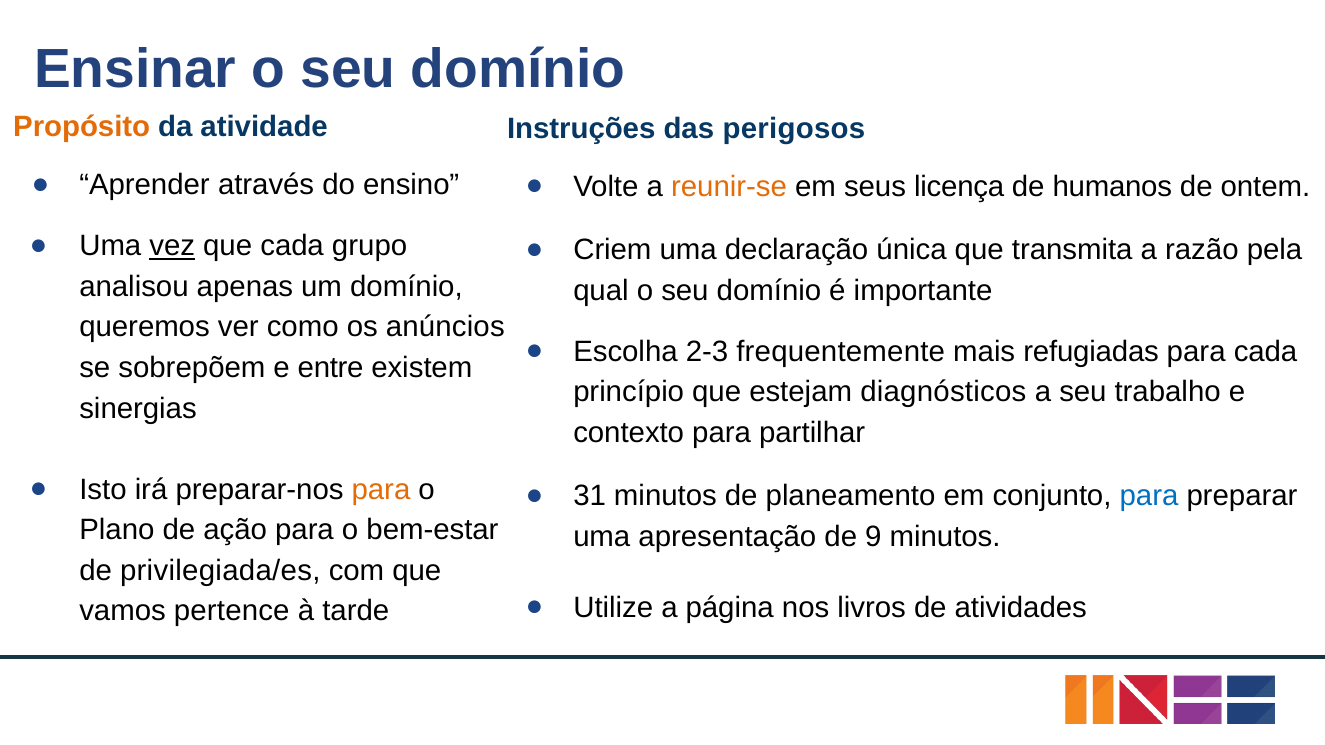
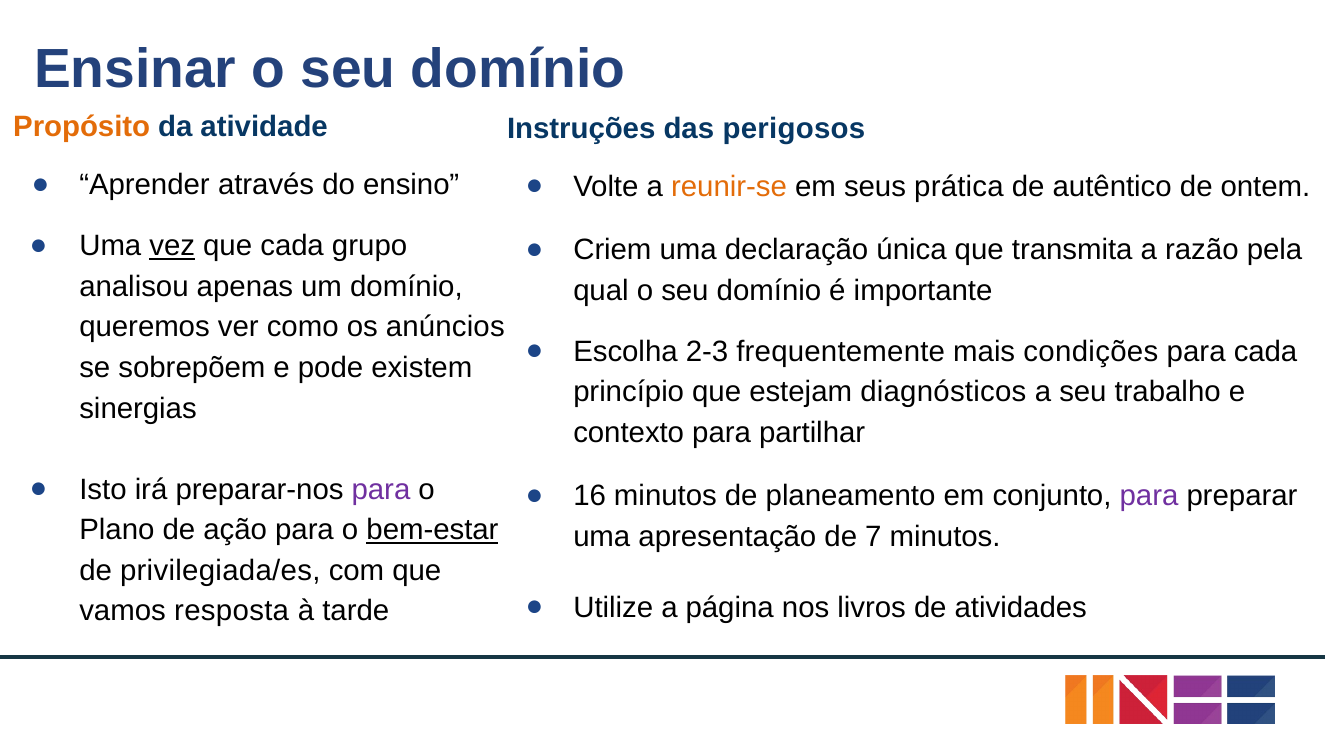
licença: licença -> prática (959, 187)
humanos: humanos -> autêntico (1112, 187)
refugiadas: refugiadas -> condições (1091, 352)
entre: entre -> pode (331, 368)
para colour: orange -> purple (381, 490)
31: 31 -> 16 (590, 496)
para colour: blue -> purple (1149, 496)
bem-estar underline: none -> present (432, 530)
9: 9 -> 7 (873, 537)
pertence: pertence -> resposta (232, 611)
